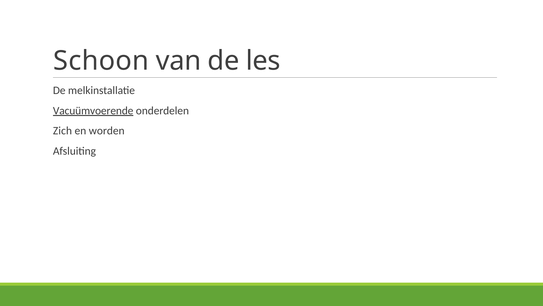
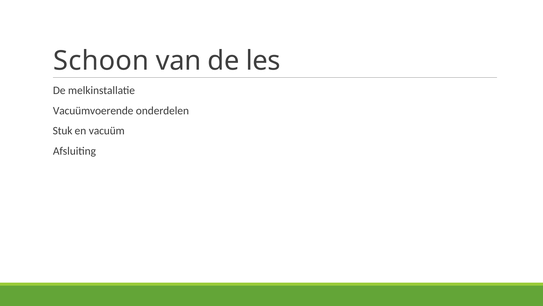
Vacuümvoerende underline: present -> none (93, 110)
Zich: Zich -> Stuk (63, 131)
worden: worden -> vacuüm (107, 131)
